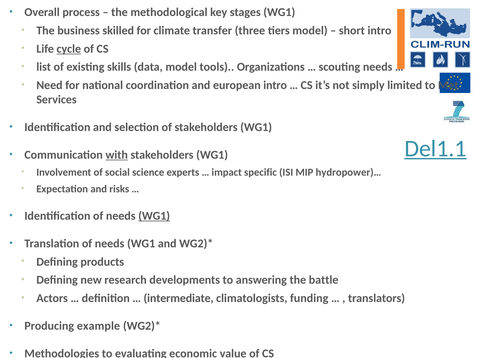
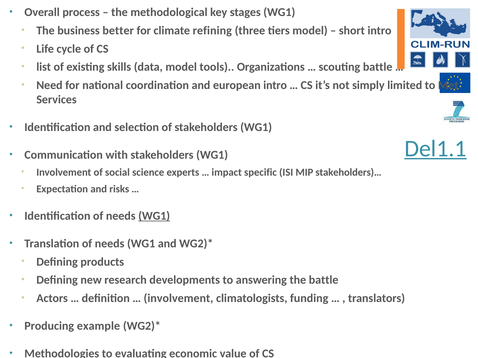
skilled: skilled -> better (118, 30)
climate transfer: transfer -> refining (212, 30)
cycle underline: present -> none (69, 49)
scouting needs: needs -> battle (378, 67)
with underline: present -> none (117, 155)
hydropower)…: hydropower)… -> stakeholders)… (348, 173)
intermediate: intermediate -> involvement (179, 299)
